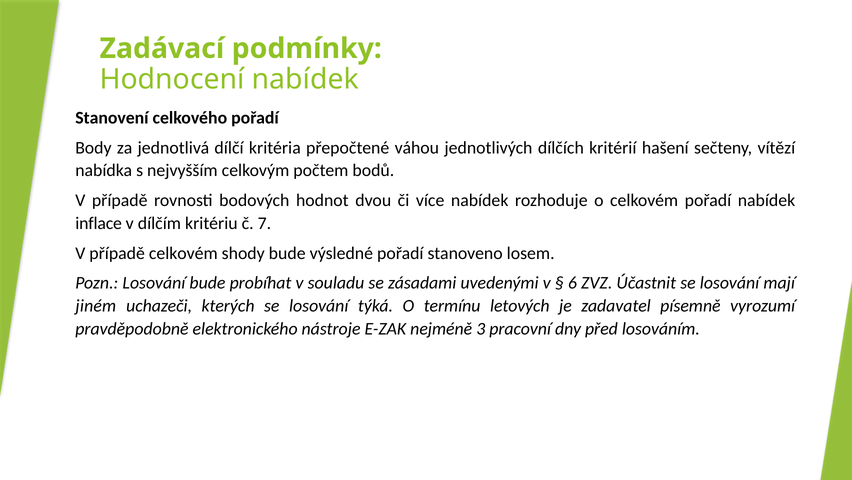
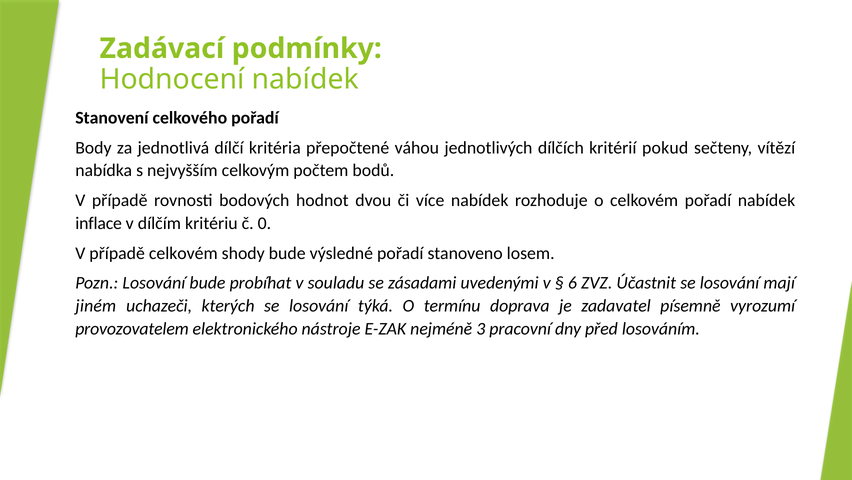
hašení: hašení -> pokud (665, 147)
7: 7 -> 0 (264, 223)
letových: letových -> doprava (520, 305)
pravděpodobně: pravděpodobně -> provozovatelem (132, 328)
